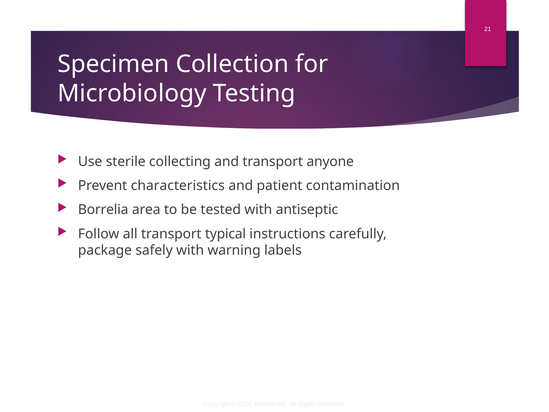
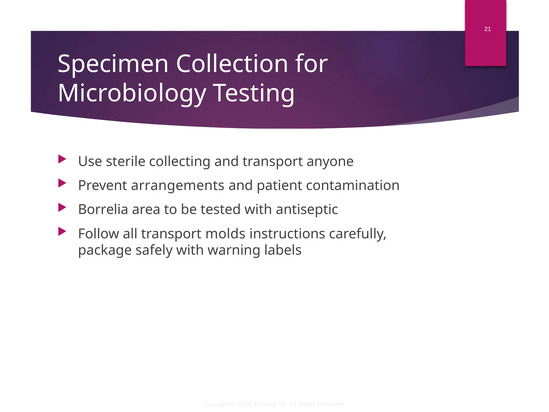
characteristics: characteristics -> arrangements (178, 185)
typical: typical -> molds (225, 234)
